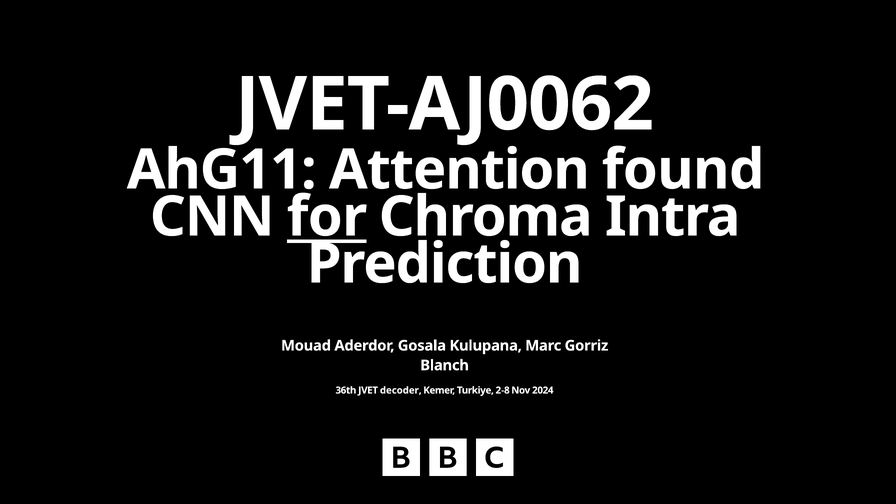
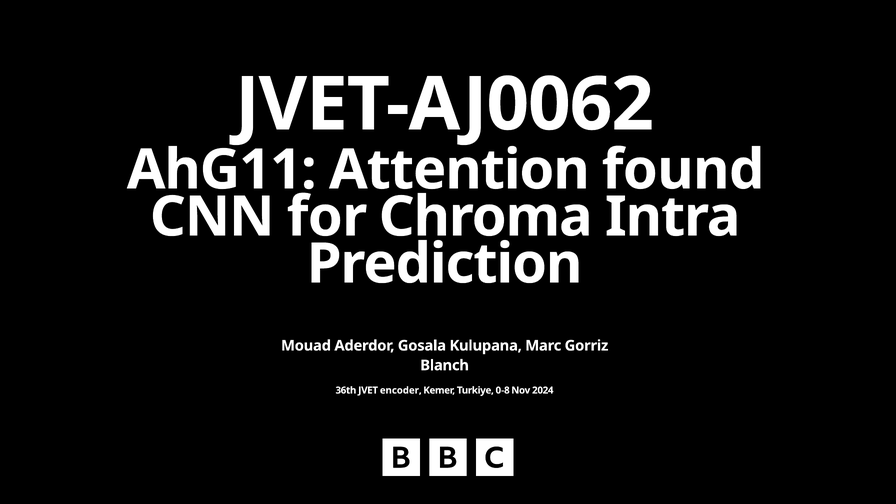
for underline: present -> none (327, 217)
decoder: decoder -> encoder (401, 390)
2-8: 2-8 -> 0-8 (503, 390)
